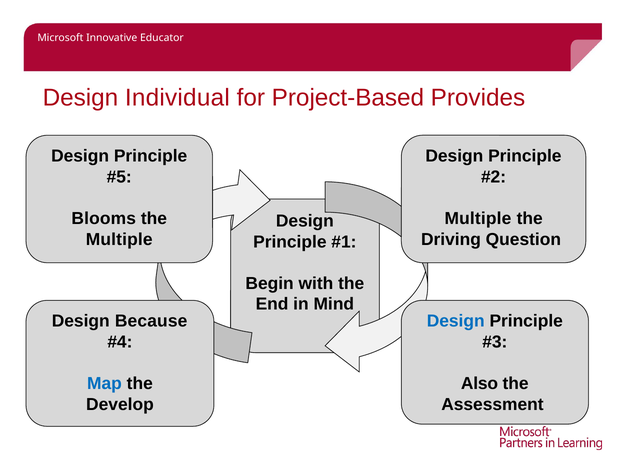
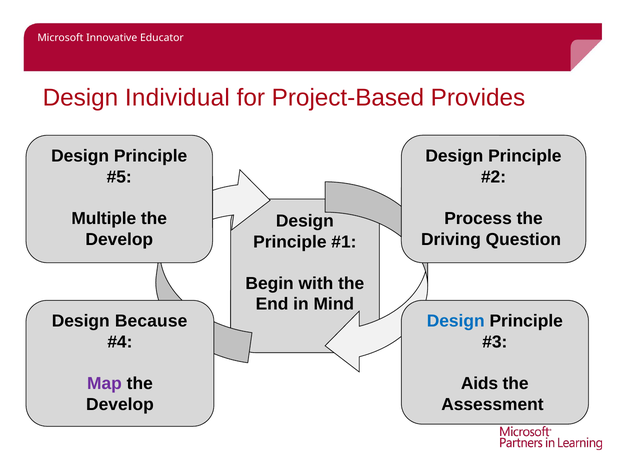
Blooms: Blooms -> Multiple (104, 219)
Multiple: Multiple -> Process (478, 219)
Multiple: Multiple -> Develop (119, 240)
Also: Also -> Aids (479, 384)
Map colour: blue -> purple (104, 384)
